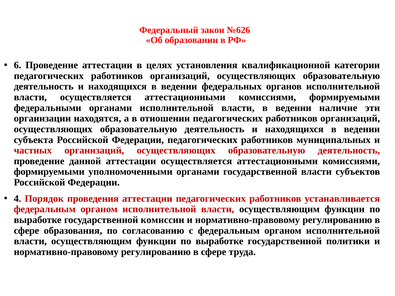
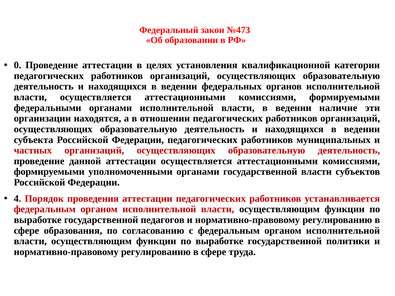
№626: №626 -> №473 (238, 30)
6: 6 -> 0 (18, 65)
комиссии: комиссии -> педагогов (163, 220)
